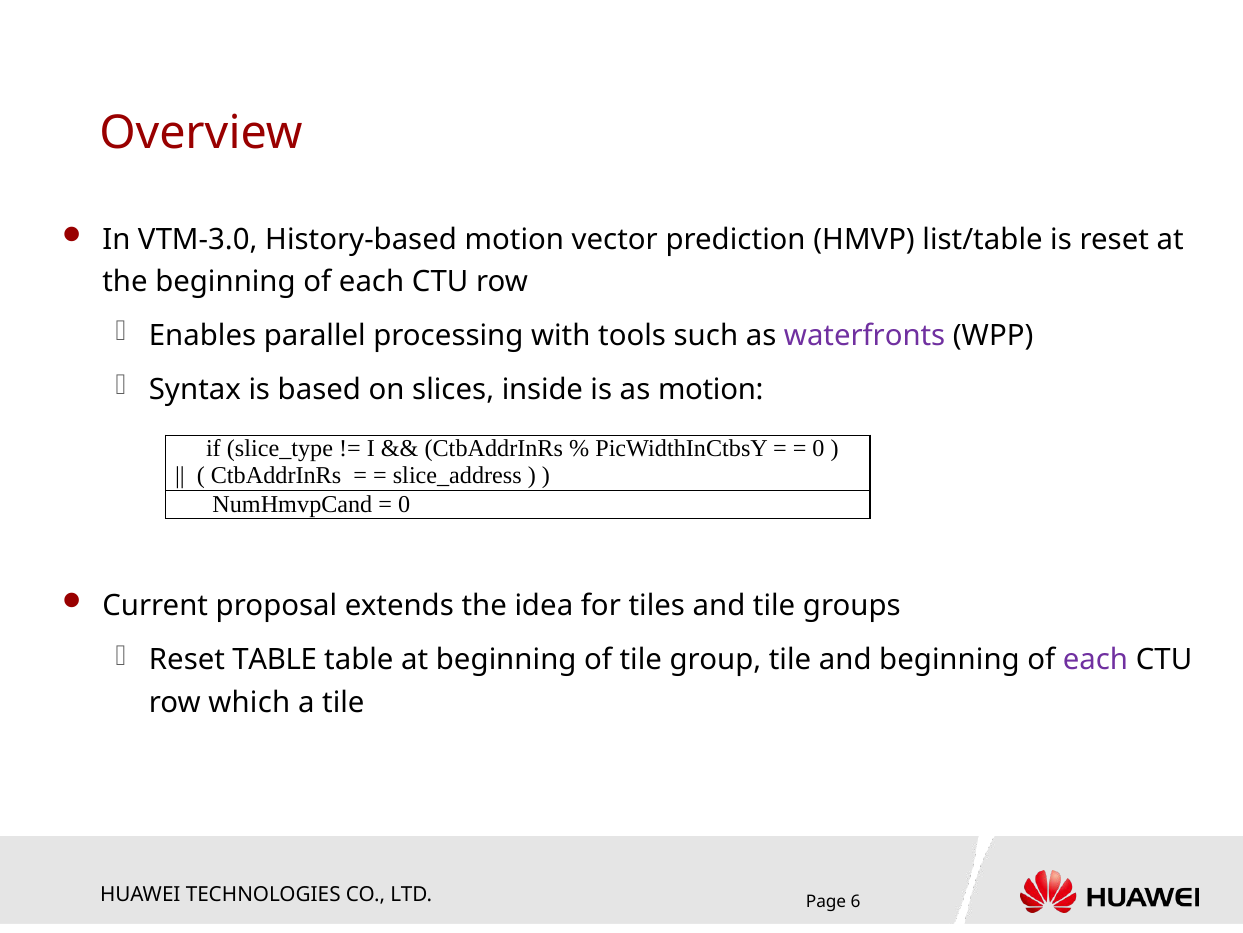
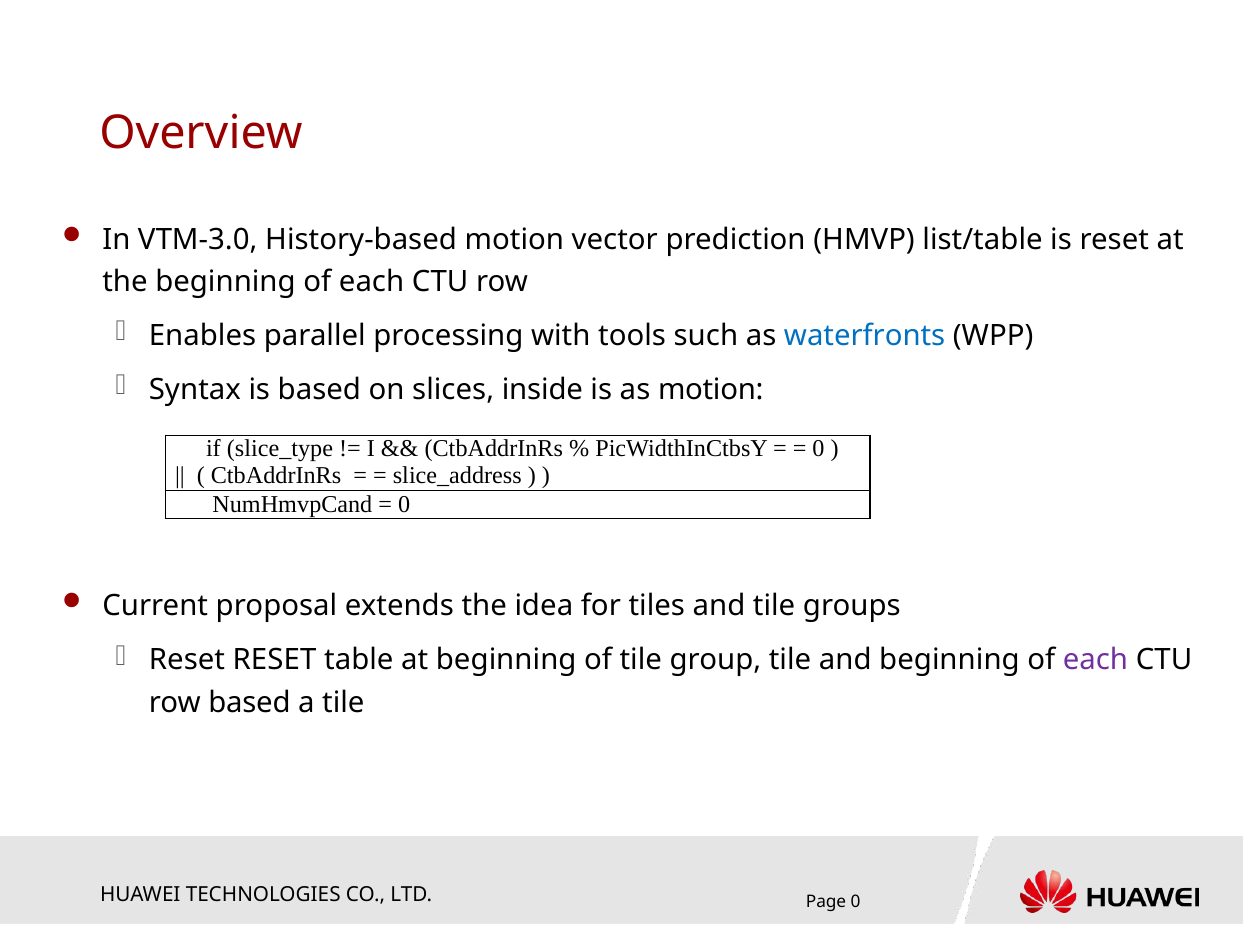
waterfronts colour: purple -> blue (865, 336)
Reset TABLE: TABLE -> RESET (274, 660)
row which: which -> based (250, 702)
Page 6: 6 -> 0 (856, 901)
